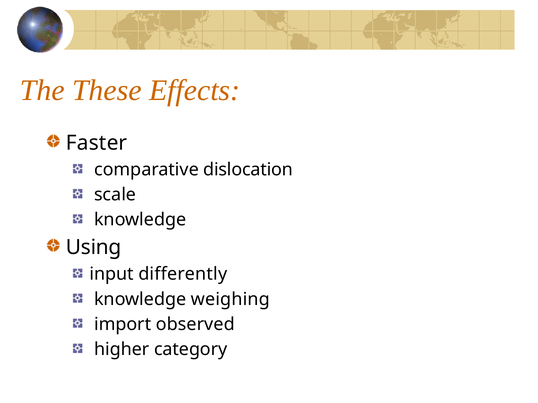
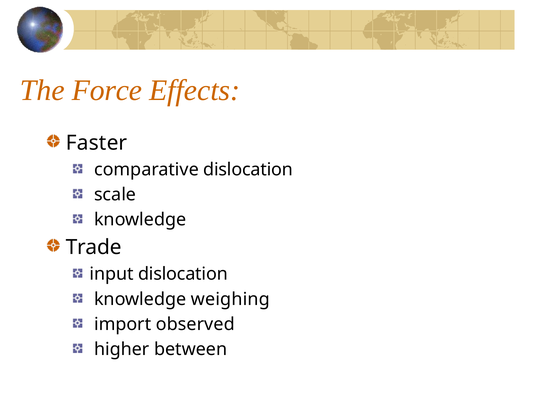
These: These -> Force (107, 90)
Using: Using -> Trade (94, 248)
input differently: differently -> dislocation (183, 274)
category: category -> between (191, 350)
